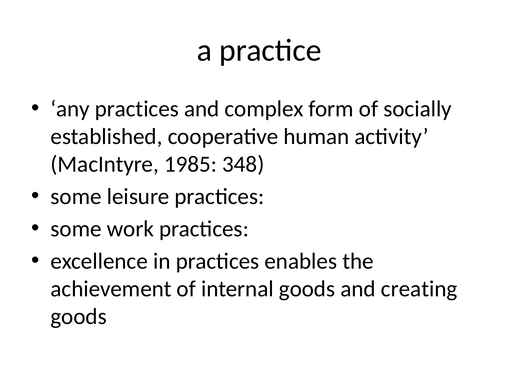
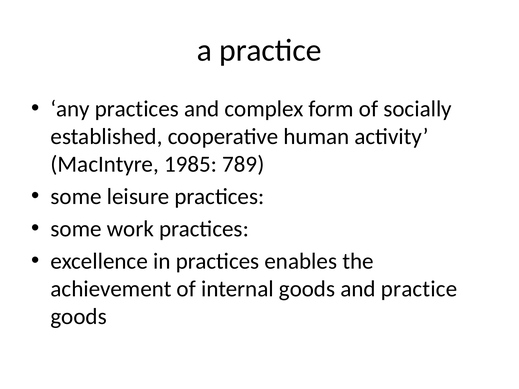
348: 348 -> 789 (243, 164)
and creating: creating -> practice (419, 289)
